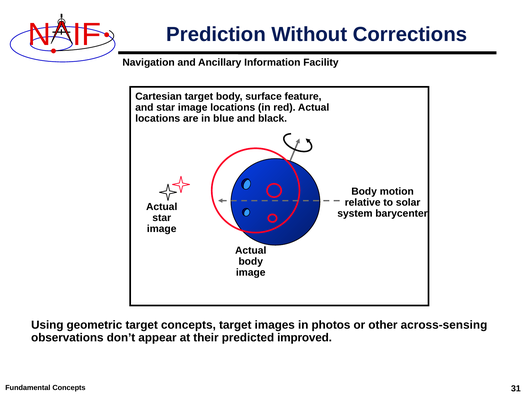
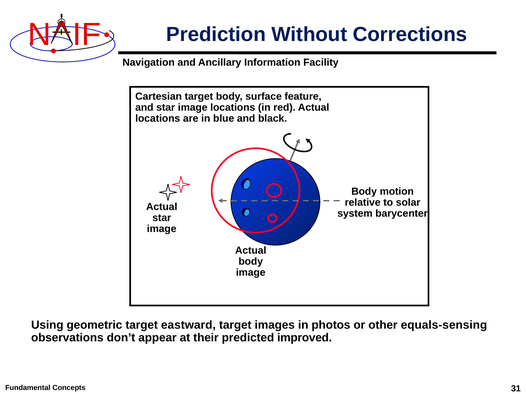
target concepts: concepts -> eastward (188, 326)
across-sensing: across-sensing -> equals-sensing (444, 326)
